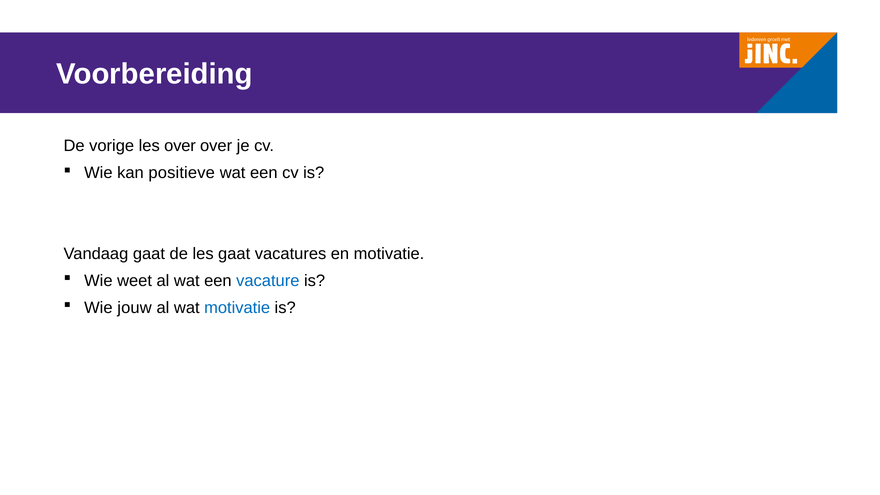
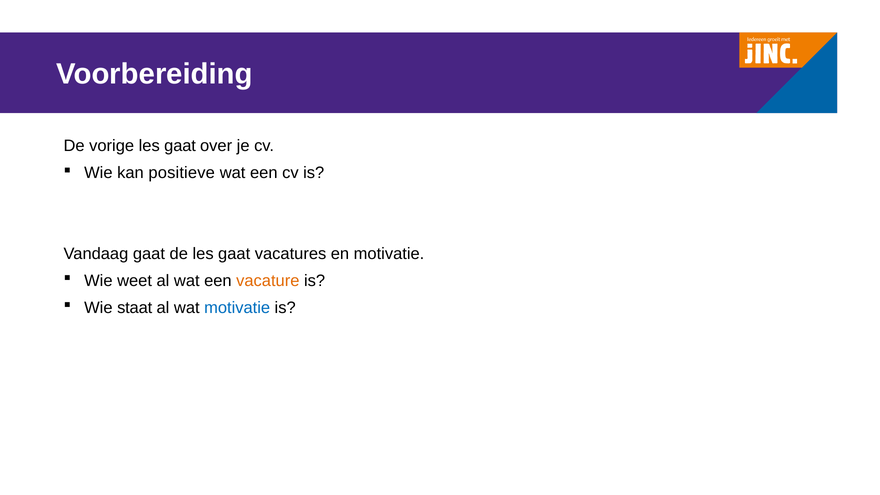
vorige les over: over -> gaat (180, 146)
vacature colour: blue -> orange (268, 281)
jouw: jouw -> staat (135, 308)
